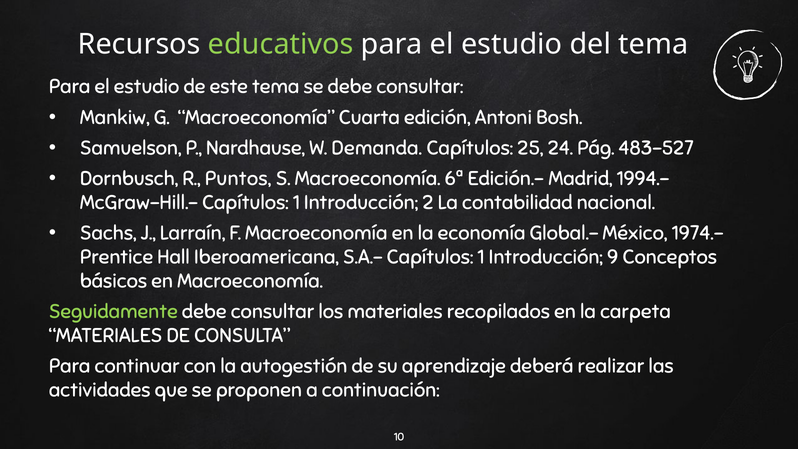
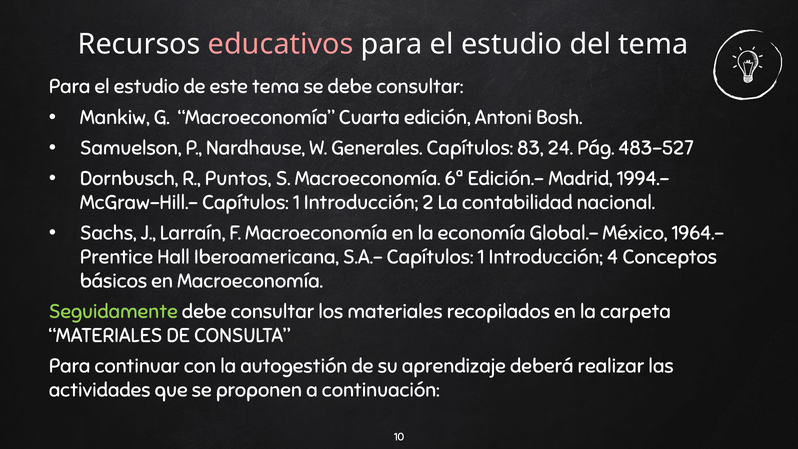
educativos colour: light green -> pink (281, 44)
Demanda: Demanda -> Generales (377, 148)
25: 25 -> 83 (530, 148)
1974.-: 1974.- -> 1964.- (698, 233)
9: 9 -> 4 (613, 257)
